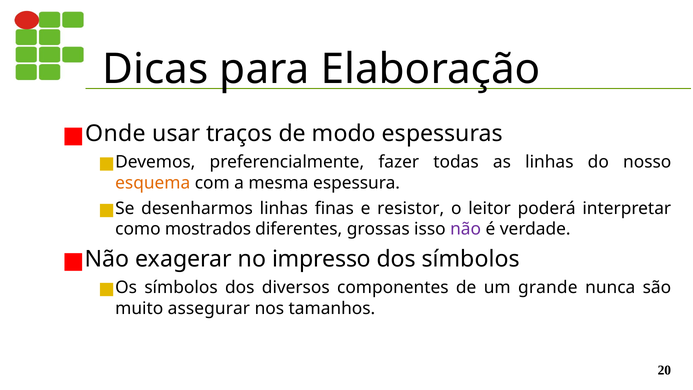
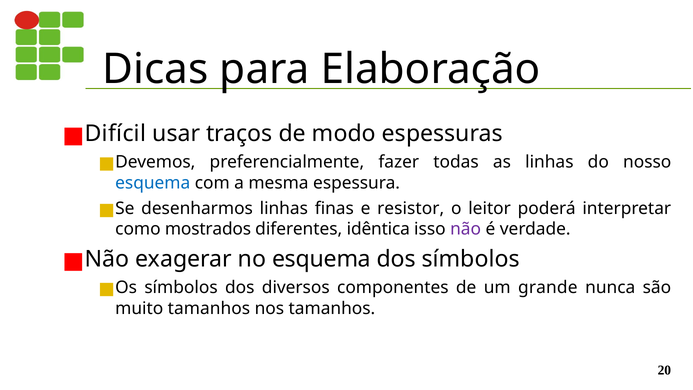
Onde: Onde -> Difícil (115, 134)
esquema colour: orange -> blue (153, 183)
grossas: grossas -> idêntica (378, 229)
no impresso: impresso -> esquema (321, 259)
muito assegurar: assegurar -> tamanhos (209, 308)
